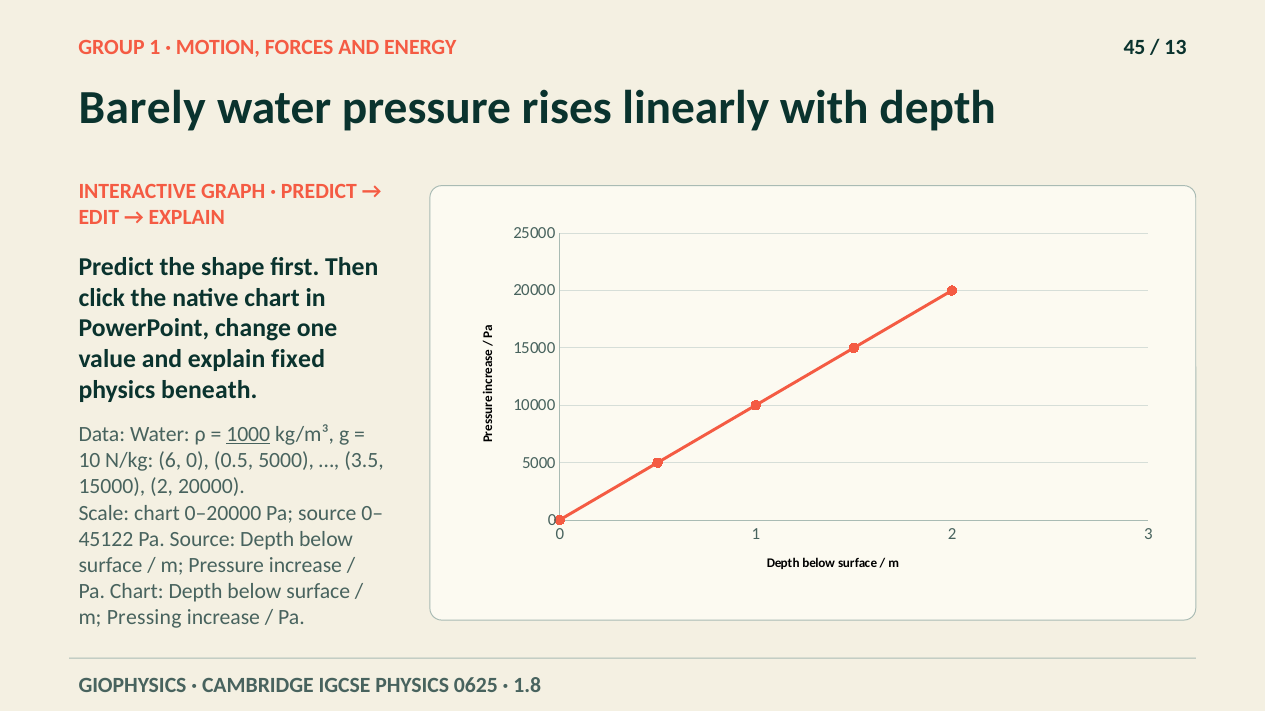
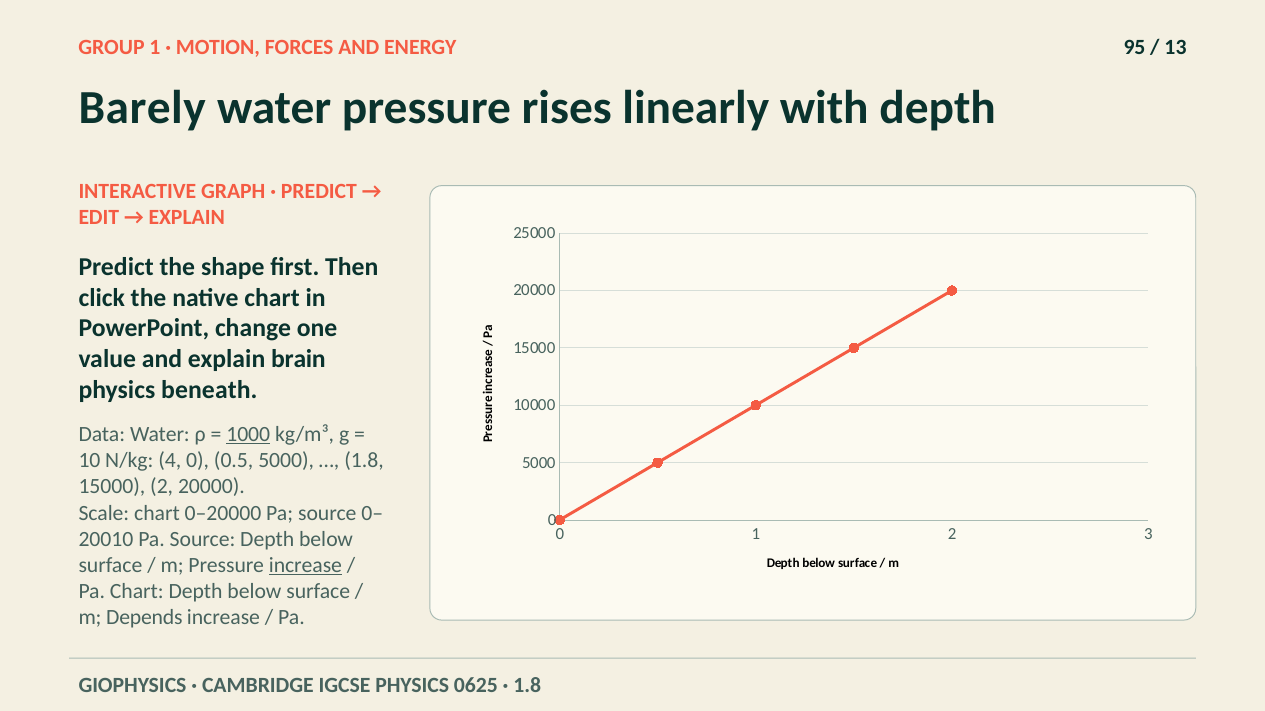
45: 45 -> 95 (1134, 47)
fixed: fixed -> brain (298, 360)
6: 6 -> 4 (170, 460)
3.5: 3.5 -> 1.8 (364, 460)
45122: 45122 -> 20010 (106, 539)
increase underline: none -> present (305, 566)
Pressing: Pressing -> Depends (144, 618)
